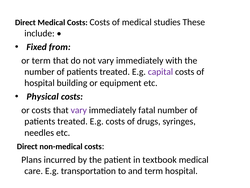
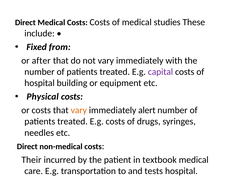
or term: term -> after (41, 60)
vary colour: purple -> orange (79, 110)
fatal: fatal -> alert (147, 110)
Plans: Plans -> Their (31, 159)
and term: term -> tests (154, 171)
